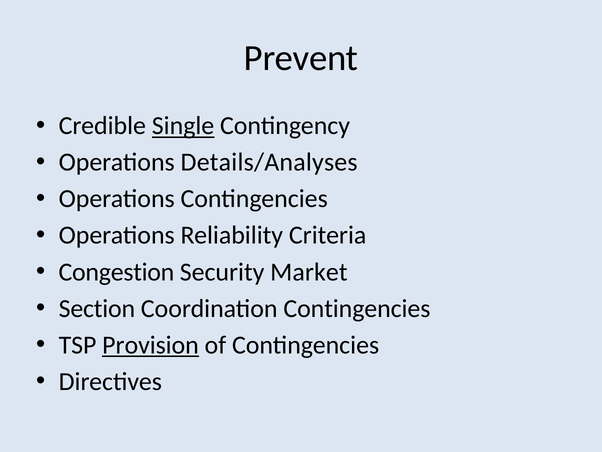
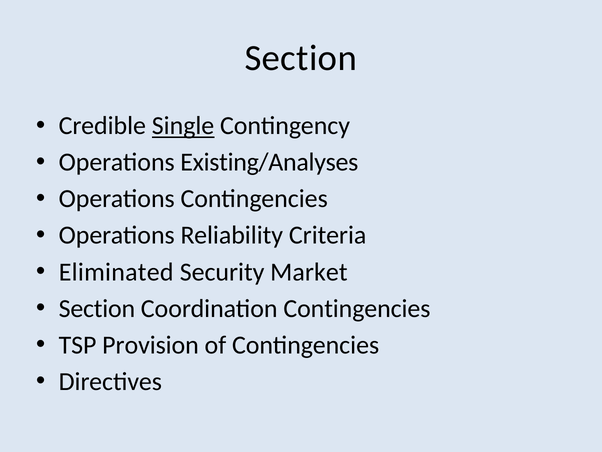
Prevent: Prevent -> Section (301, 58)
Details/Analyses: Details/Analyses -> Existing/Analyses (269, 162)
Congestion: Congestion -> Eliminated (116, 272)
Provision underline: present -> none (151, 345)
